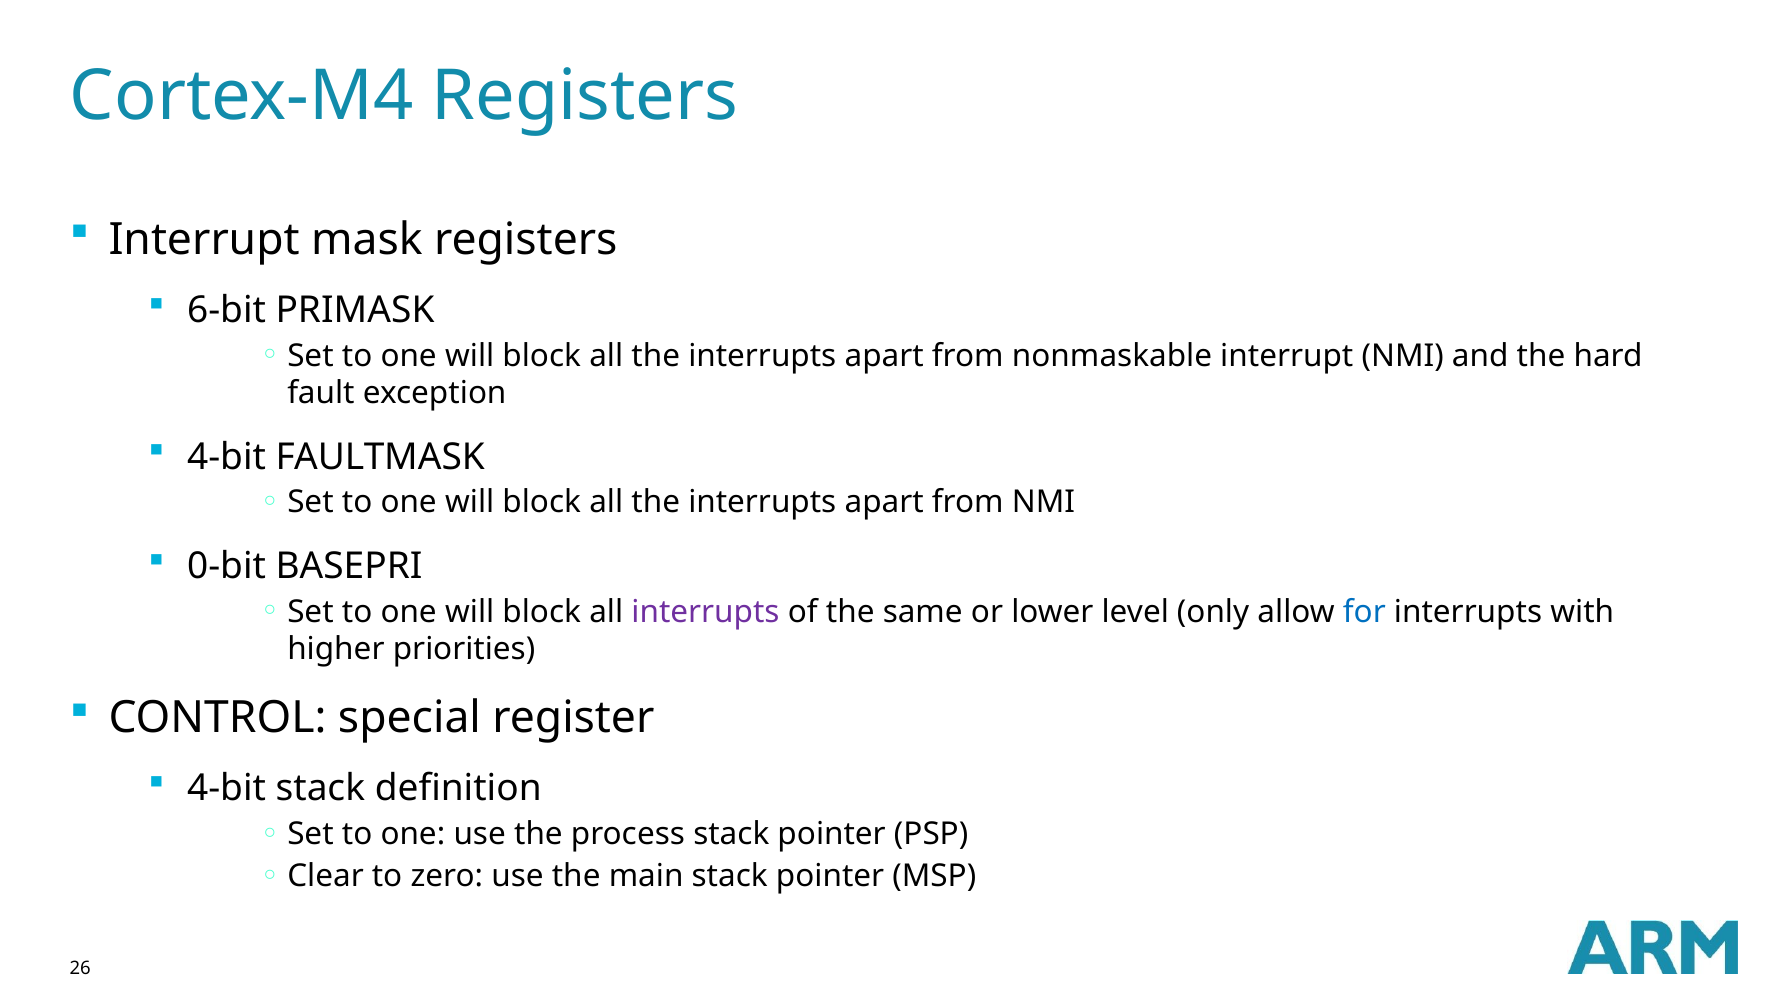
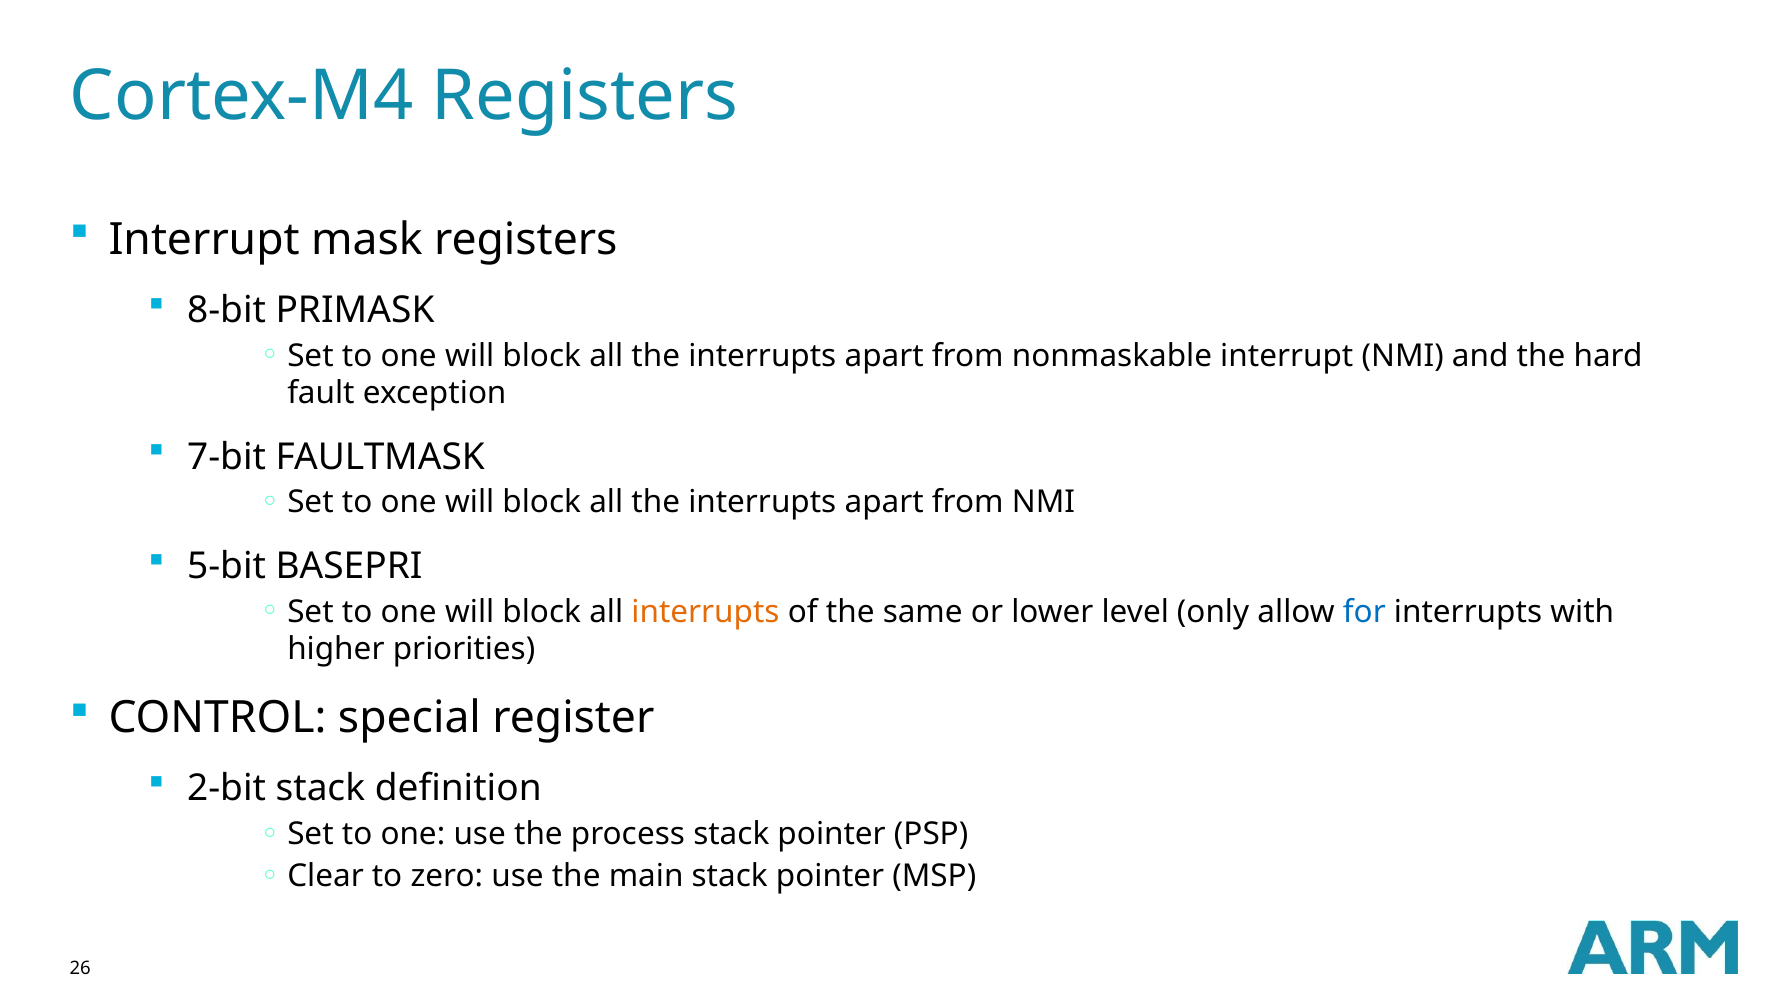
6-bit: 6-bit -> 8-bit (227, 310)
4-bit: 4-bit -> 7-bit (227, 457)
0-bit: 0-bit -> 5-bit (227, 566)
interrupts colour: purple -> orange (706, 612)
4-bit: 4-bit -> 2-bit (227, 789)
